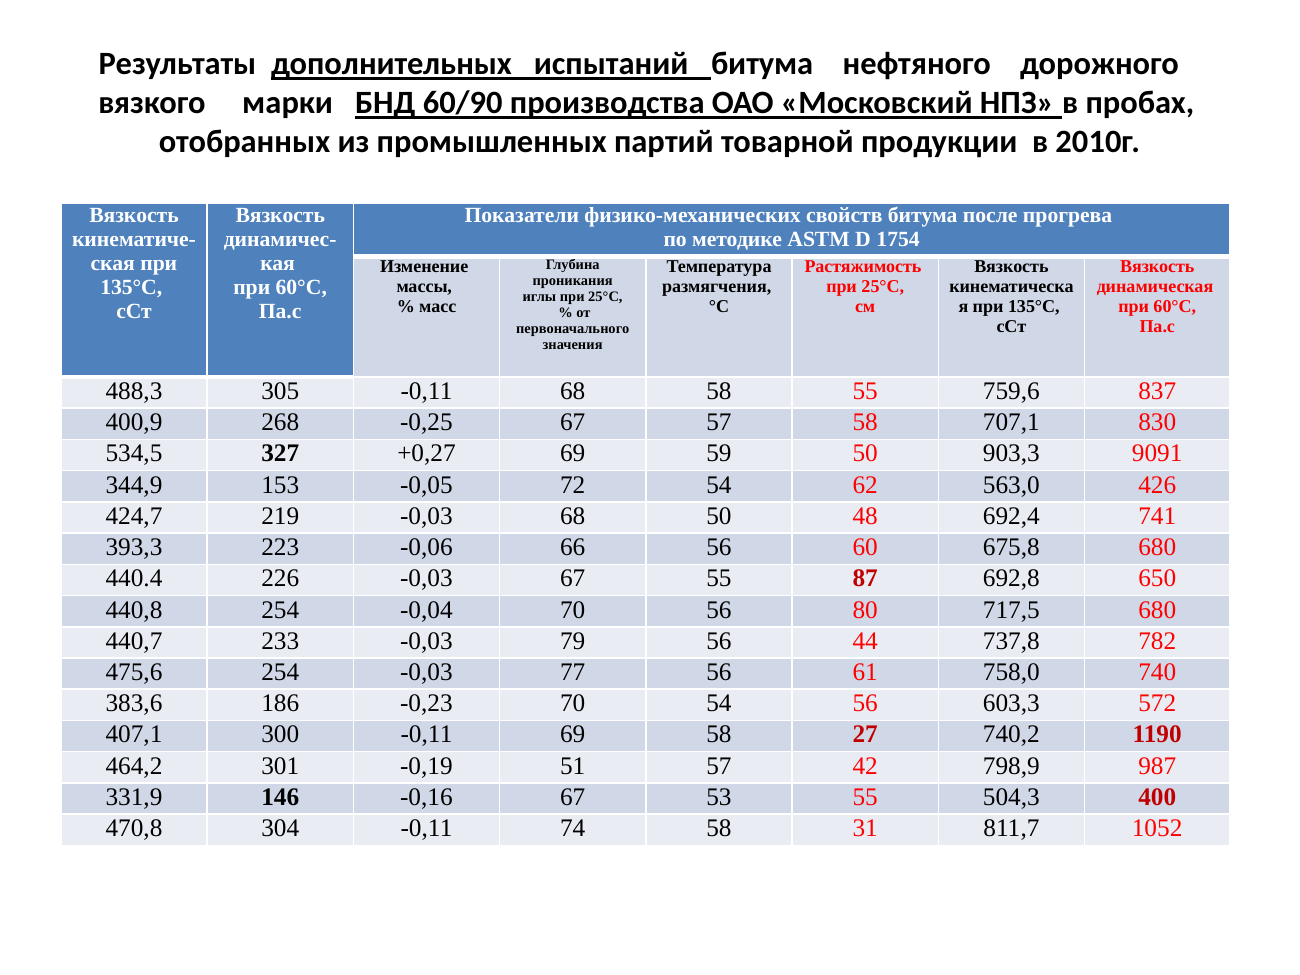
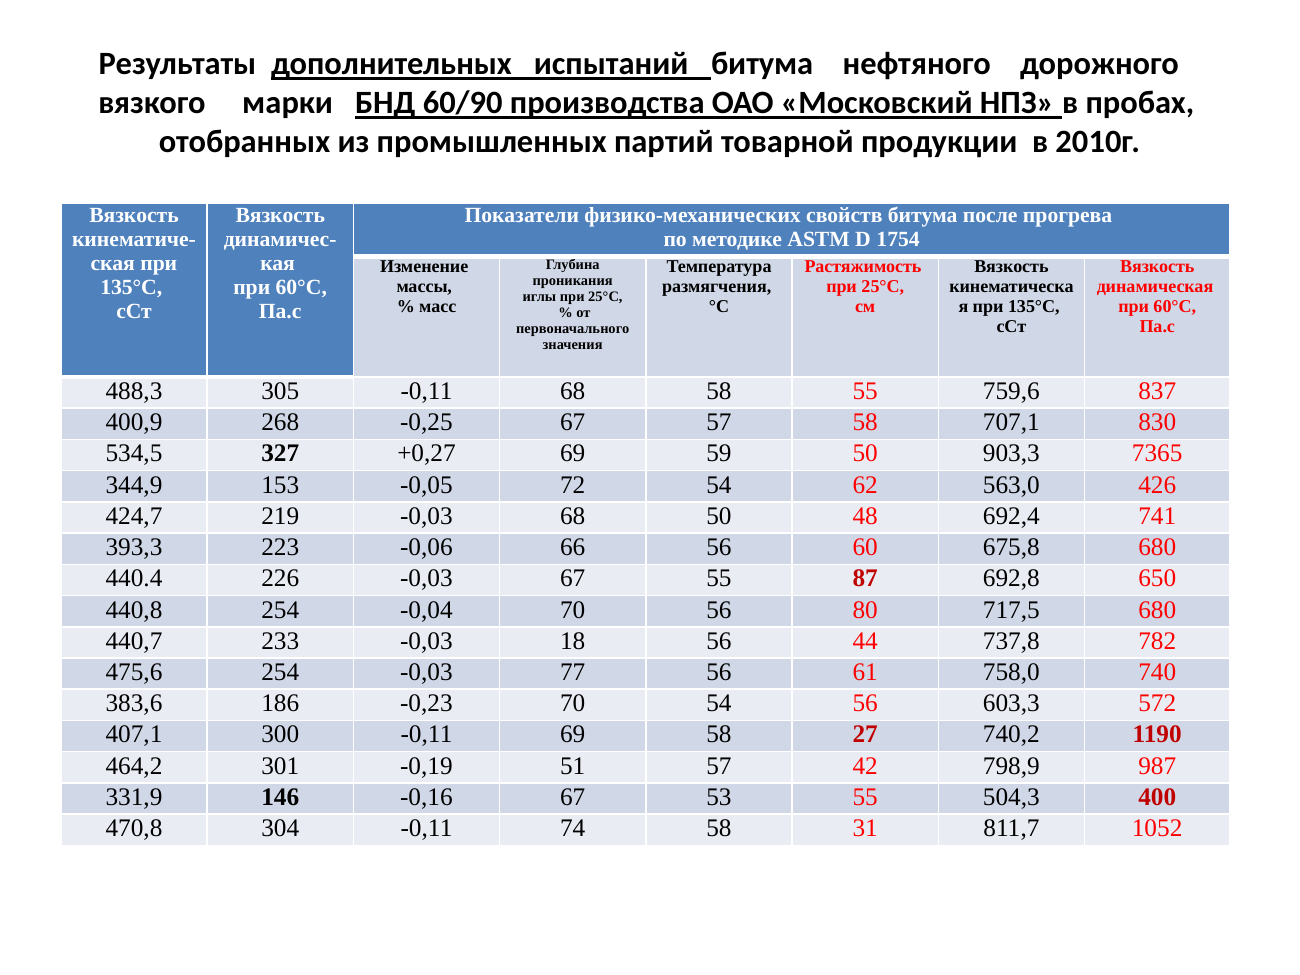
9091: 9091 -> 7365 (1157, 454)
79: 79 -> 18 (573, 641)
